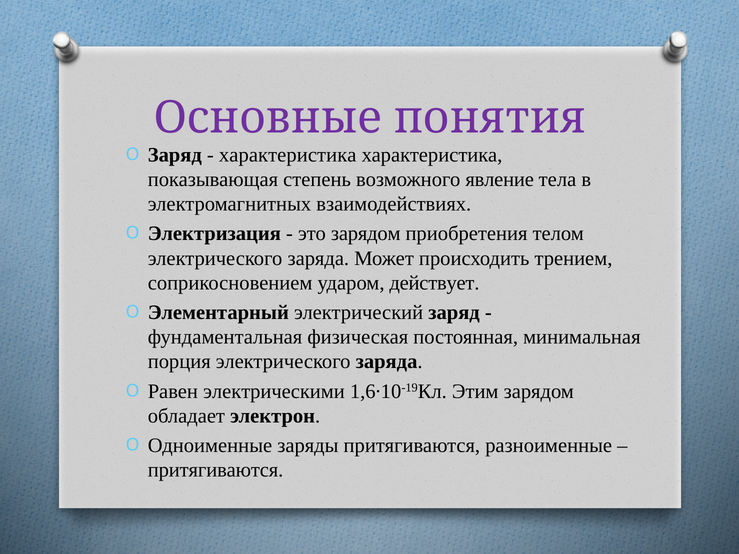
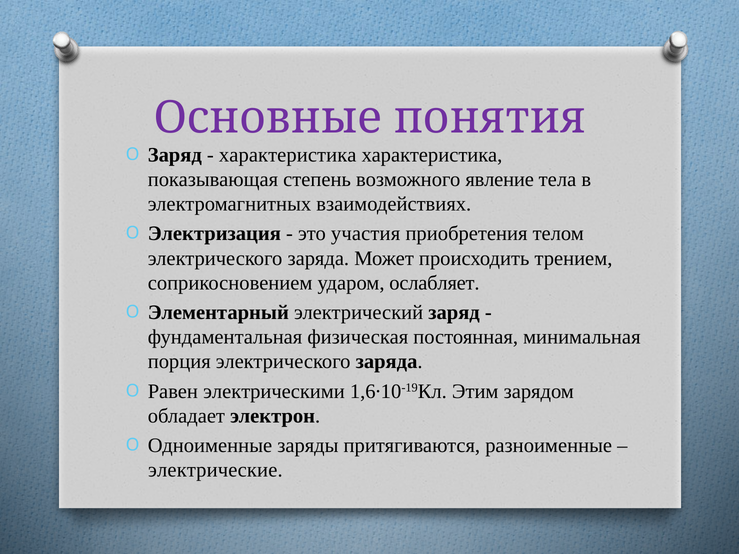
это зарядом: зарядом -> участия (366, 234)
действует: действует -> ослабляет (434, 283)
притягиваются: притягиваются -> электрические (215, 470)
